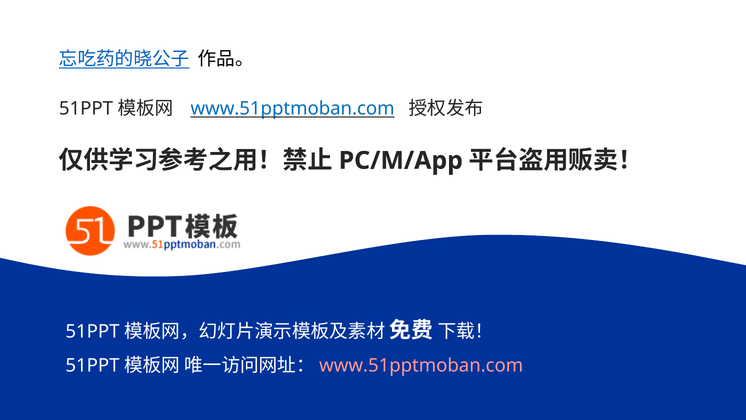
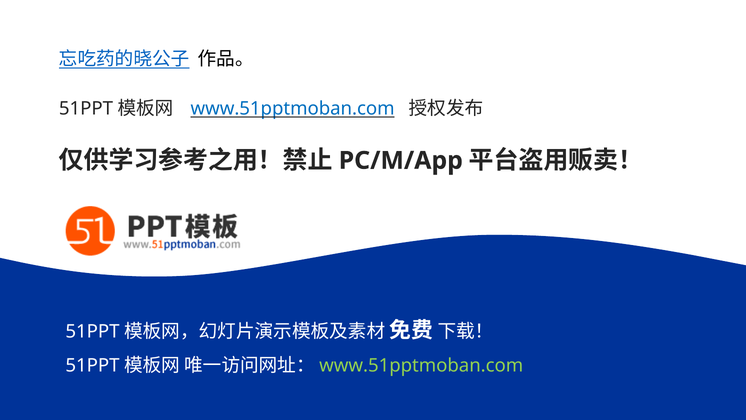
www.51pptmoban.com colour: pink -> light green (421, 365)
